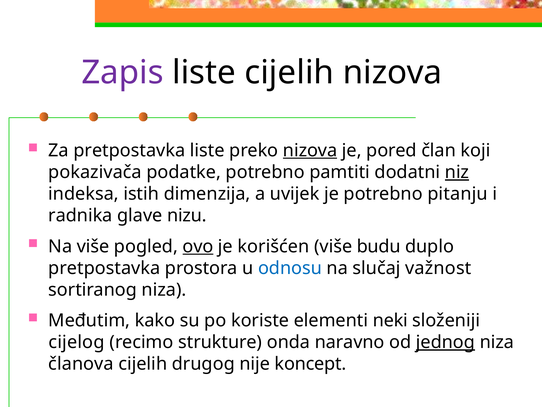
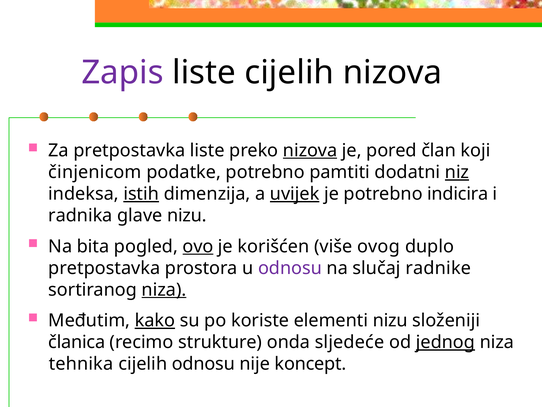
pokazivača: pokazivača -> činjenicom (95, 172)
istih underline: none -> present (141, 194)
uvijek underline: none -> present (295, 194)
pitanju: pitanju -> indicira (458, 194)
Na više: više -> bita (93, 246)
budu: budu -> ovog (379, 246)
odnosu colour: blue -> purple (290, 268)
važnost: važnost -> radnike (438, 268)
niza underline: none -> present (164, 289)
kako underline: none -> present (155, 320)
elementi neki: neki -> nizu (390, 320)
cijelog: cijelog -> članica (77, 342)
naravno: naravno -> sljedeće (349, 342)
članova: članova -> tehnika (81, 363)
cijelih drugog: drugog -> odnosu (203, 363)
